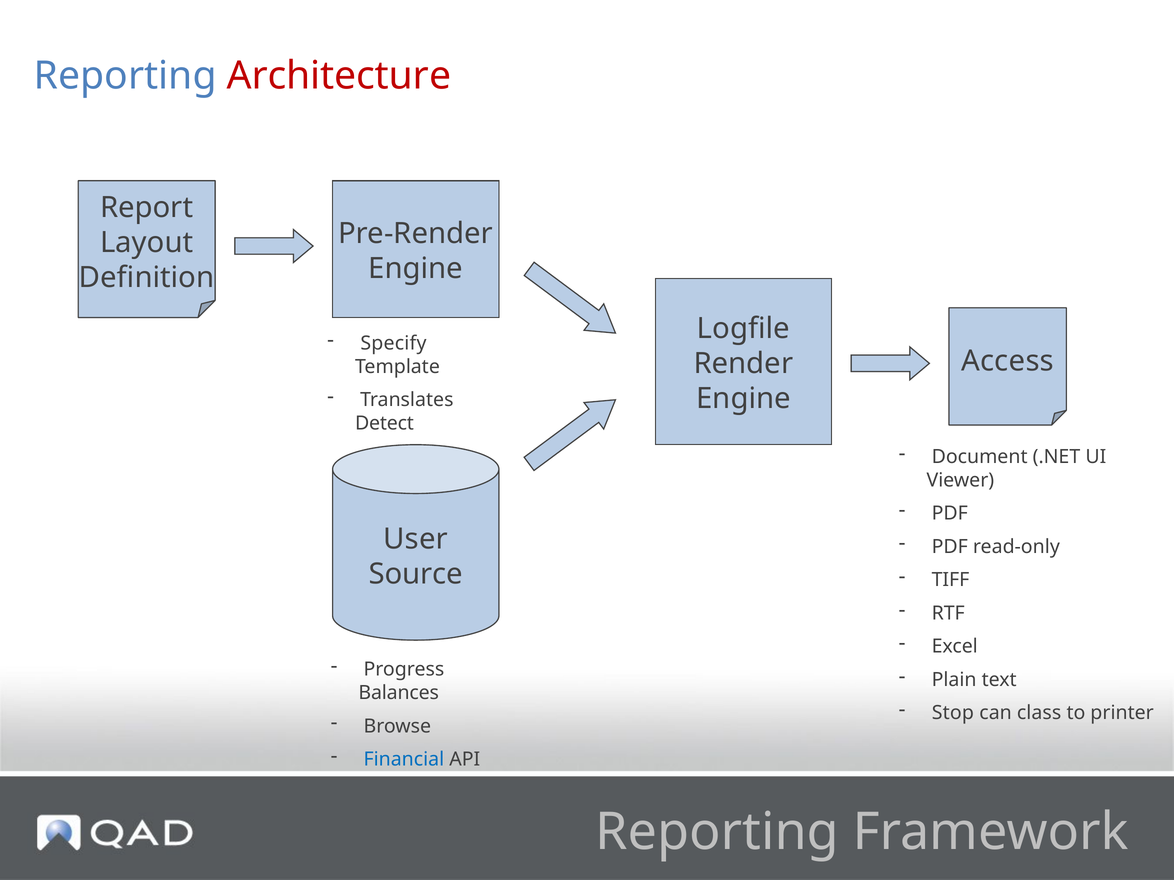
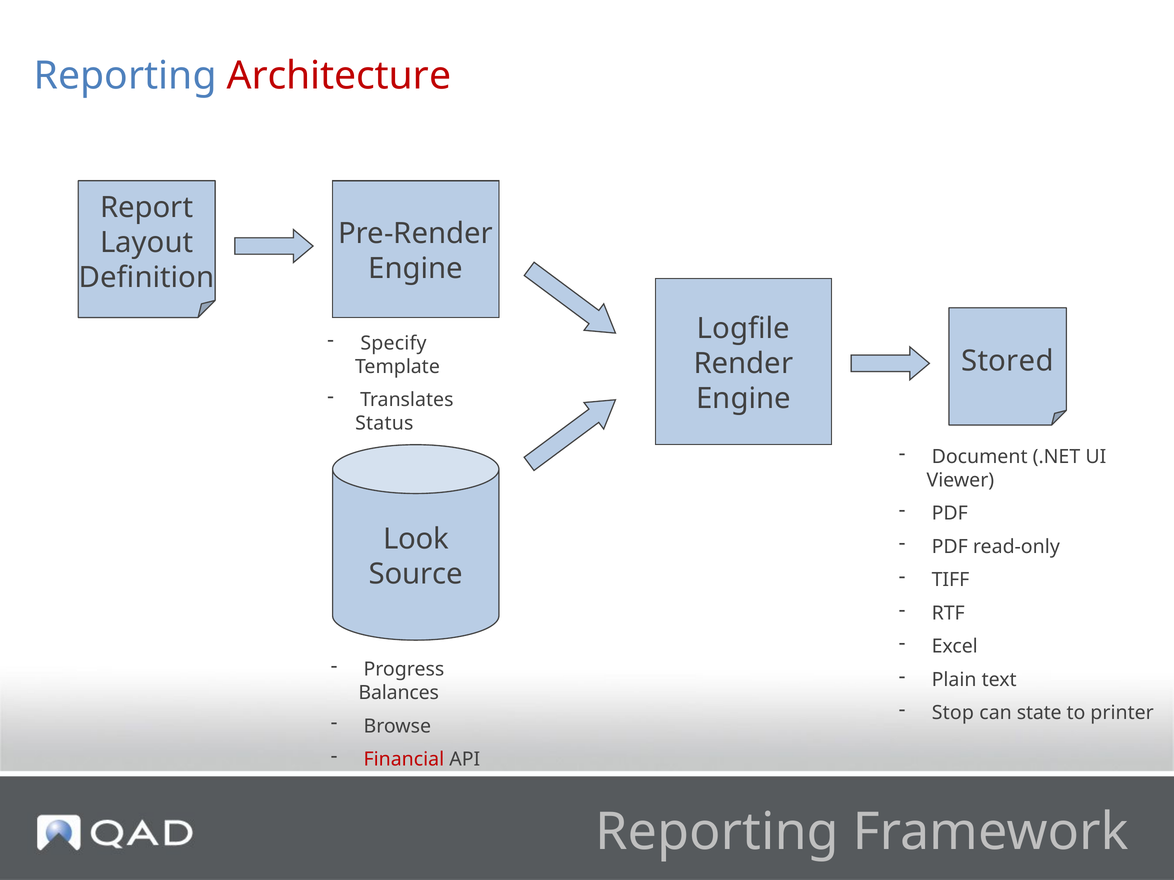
Access: Access -> Stored (1007, 361)
Detect: Detect -> Status (384, 424)
User: User -> Look (416, 539)
class: class -> state (1039, 713)
Financial colour: blue -> red (404, 760)
